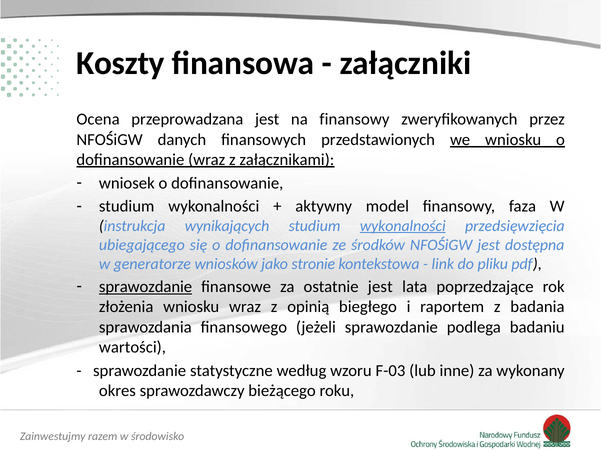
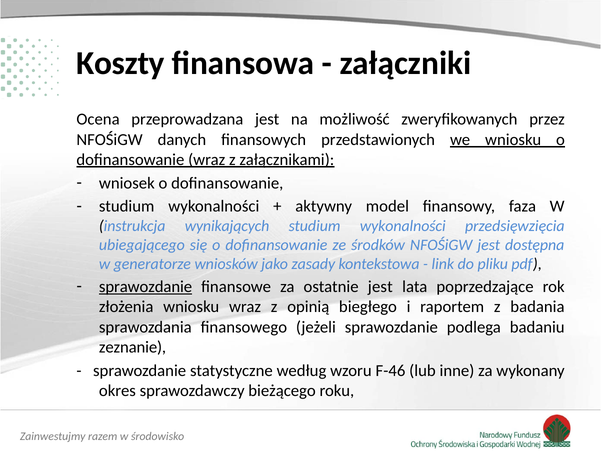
na finansowy: finansowy -> możliwość (355, 119)
wykonalności underline: present -> none (403, 226)
stronie: stronie -> zasady (313, 264)
wartości: wartości -> zeznanie (133, 347)
F-03: F-03 -> F-46 (390, 370)
